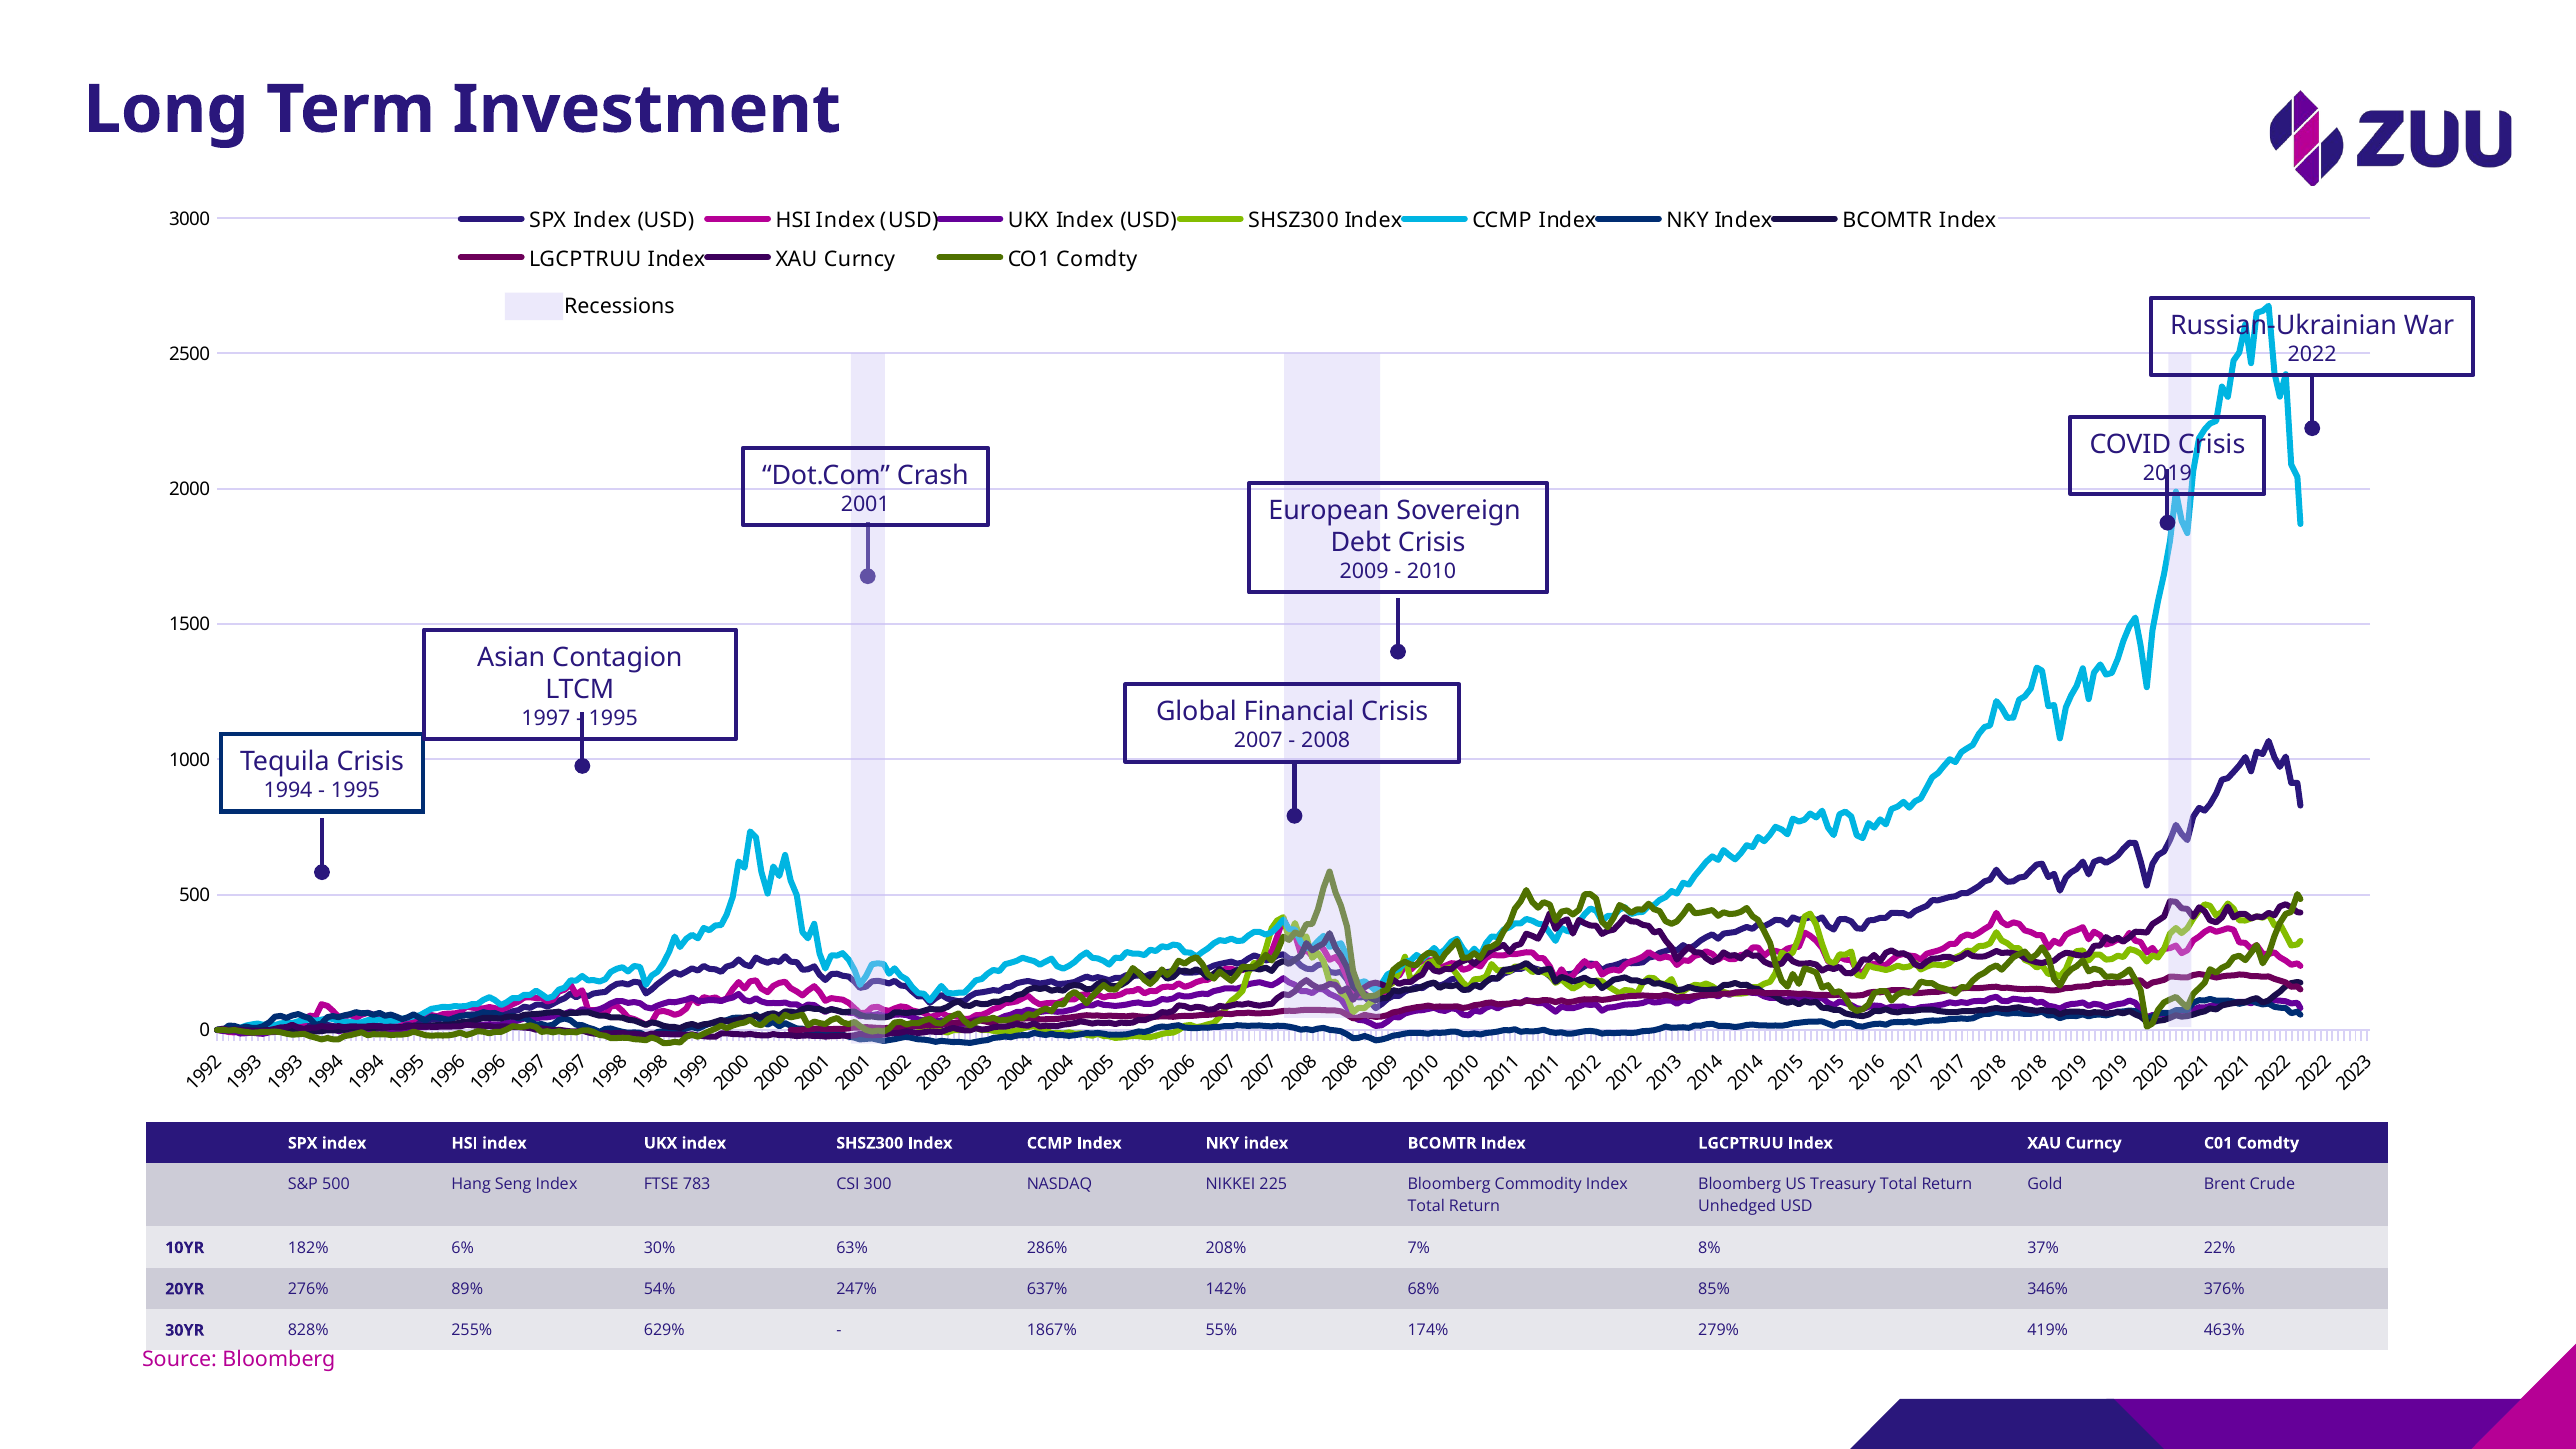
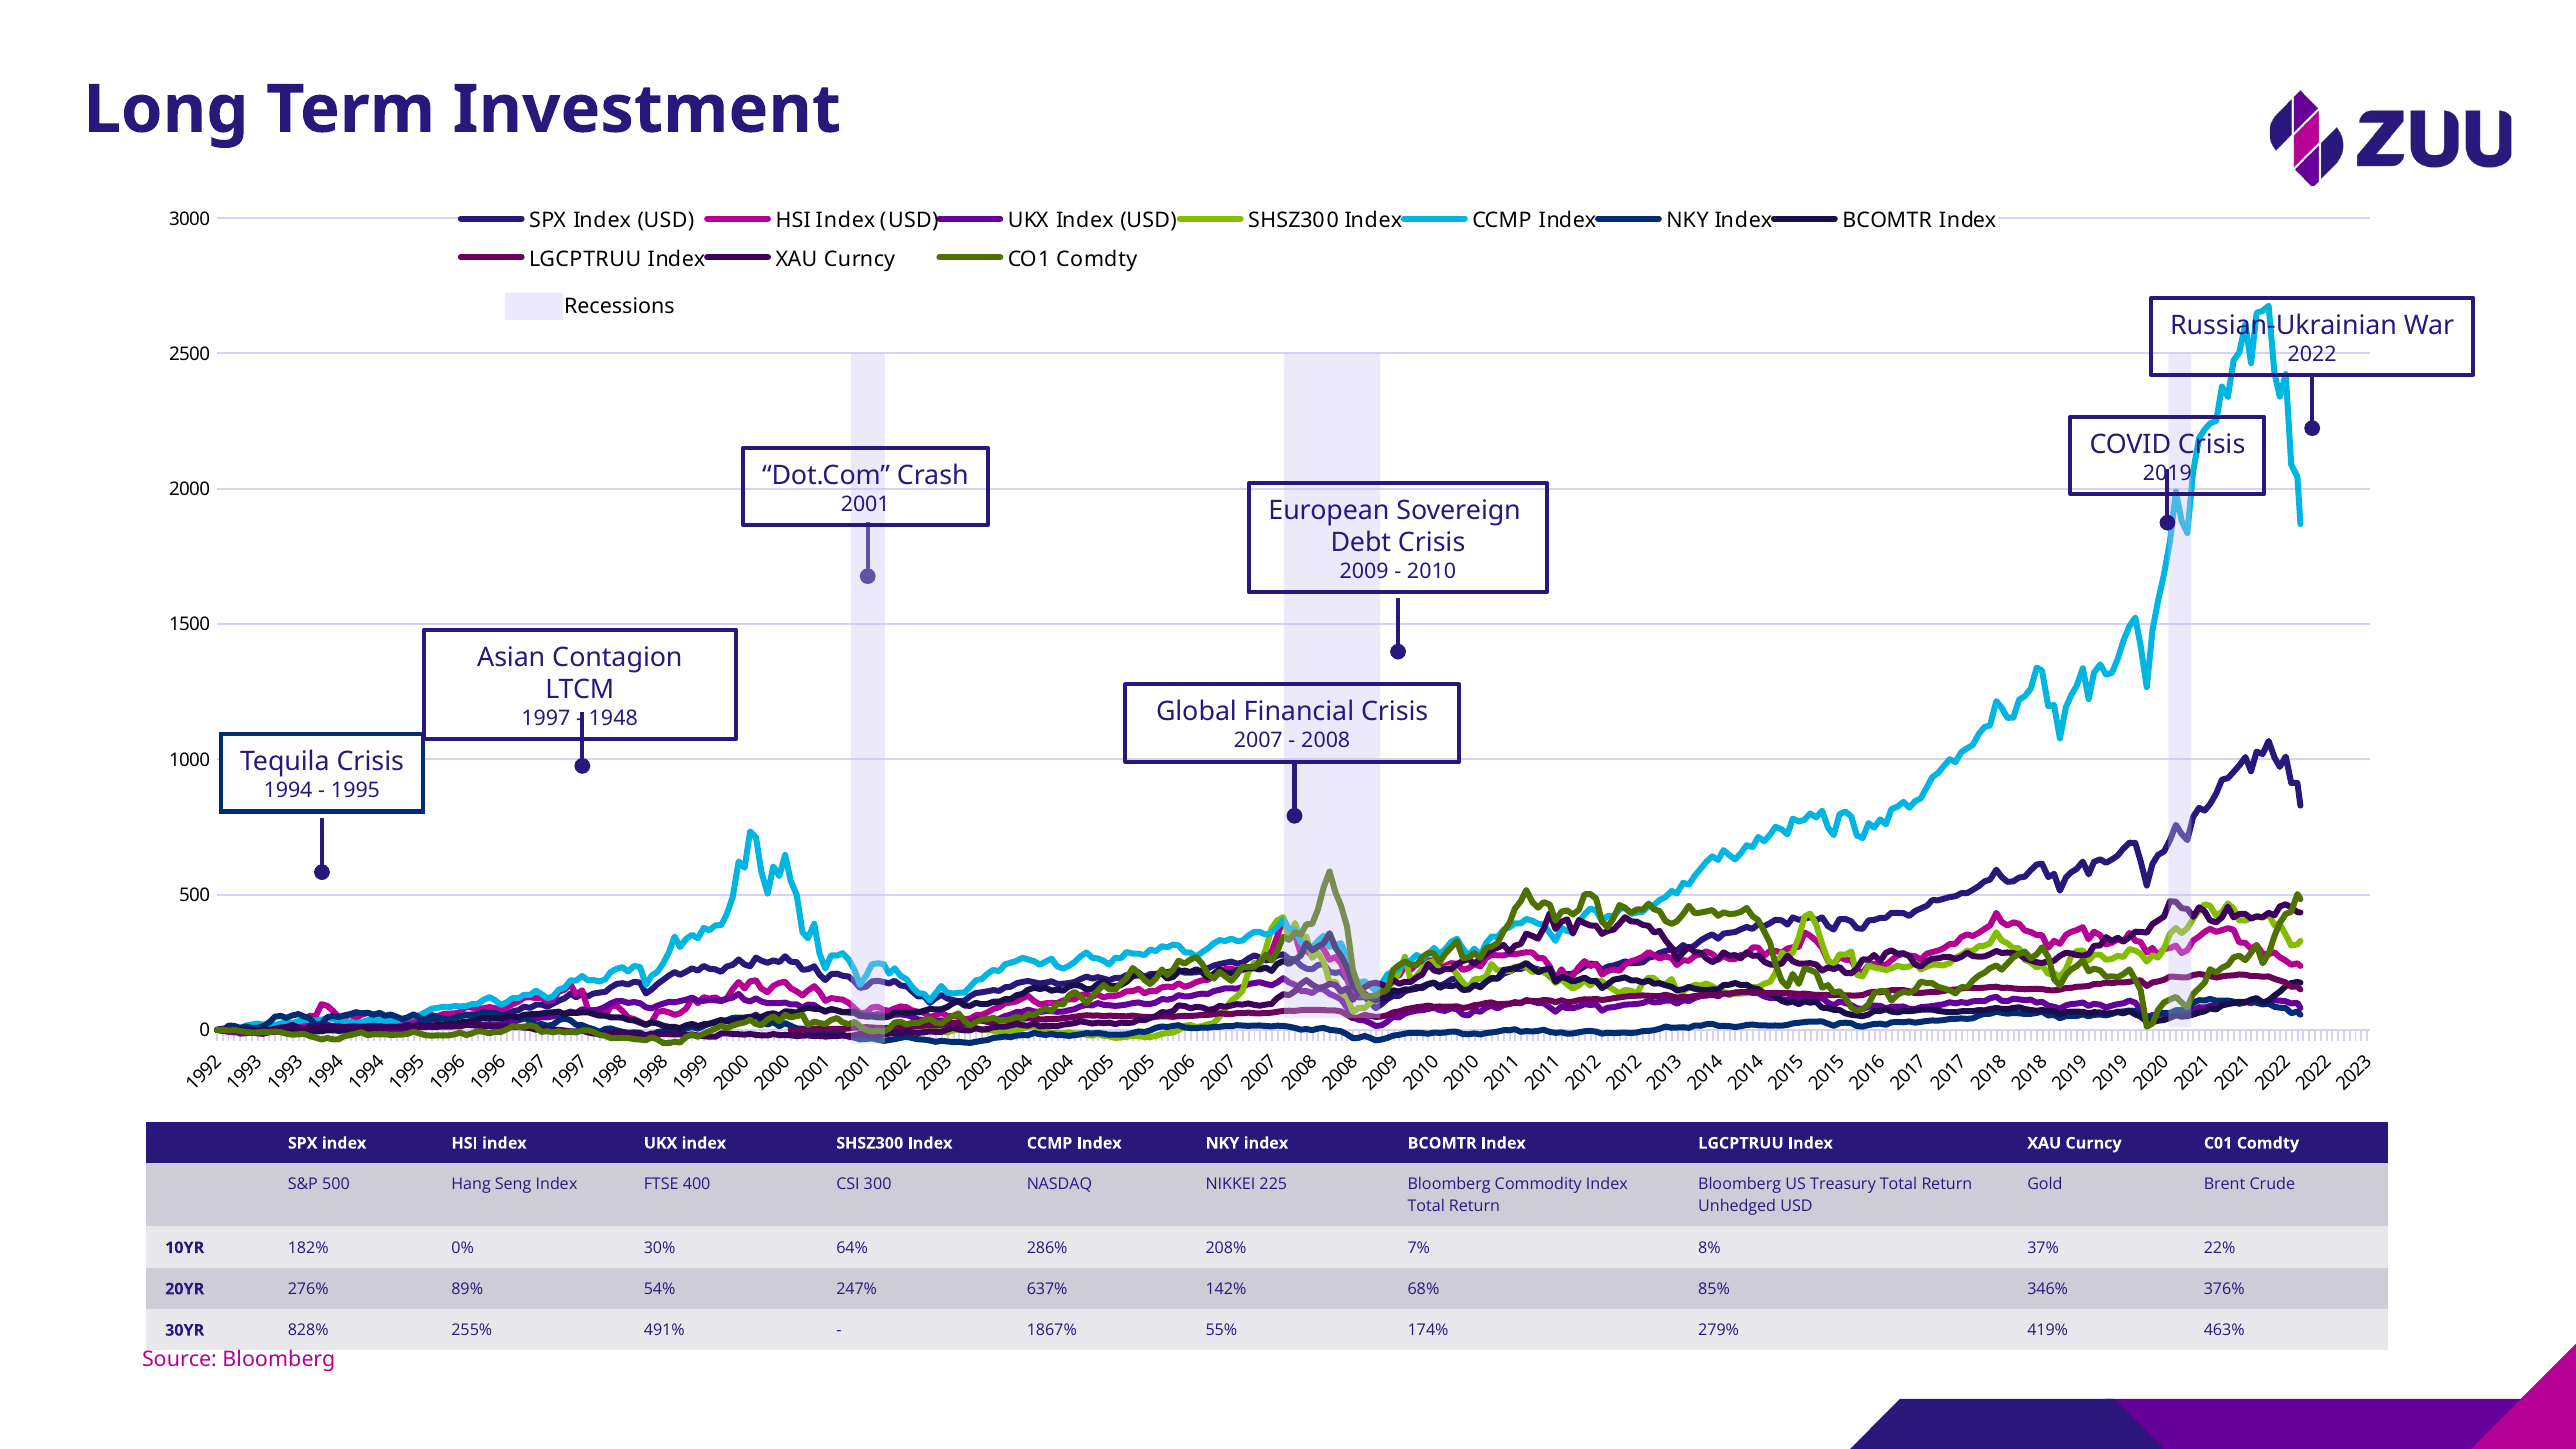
1995: 1995 -> 1948 (613, 718)
783: 783 -> 400 (697, 1185)
6%: 6% -> 0% (463, 1248)
63%: 63% -> 64% (852, 1248)
629%: 629% -> 491% (664, 1330)
